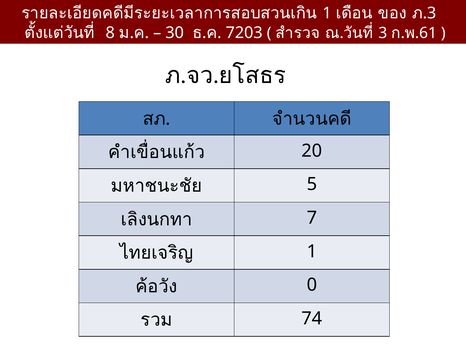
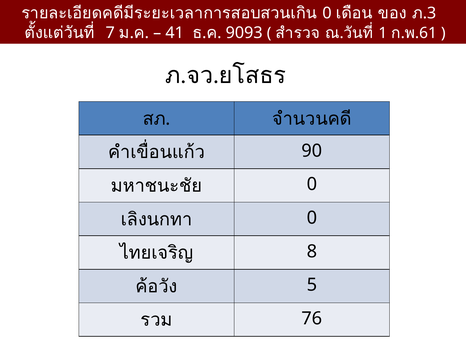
1: 1 -> 0 (327, 13)
8: 8 -> 7 (110, 33)
30: 30 -> 41 (175, 33)
7203: 7203 -> 9093 (244, 33)
3: 3 -> 1 (383, 33)
20: 20 -> 90 (312, 151)
5: 5 -> 0 (312, 184)
7: 7 -> 0 (312, 218)
1: 1 -> 8 (312, 251)
0: 0 -> 5 (312, 285)
74: 74 -> 76 (312, 318)
